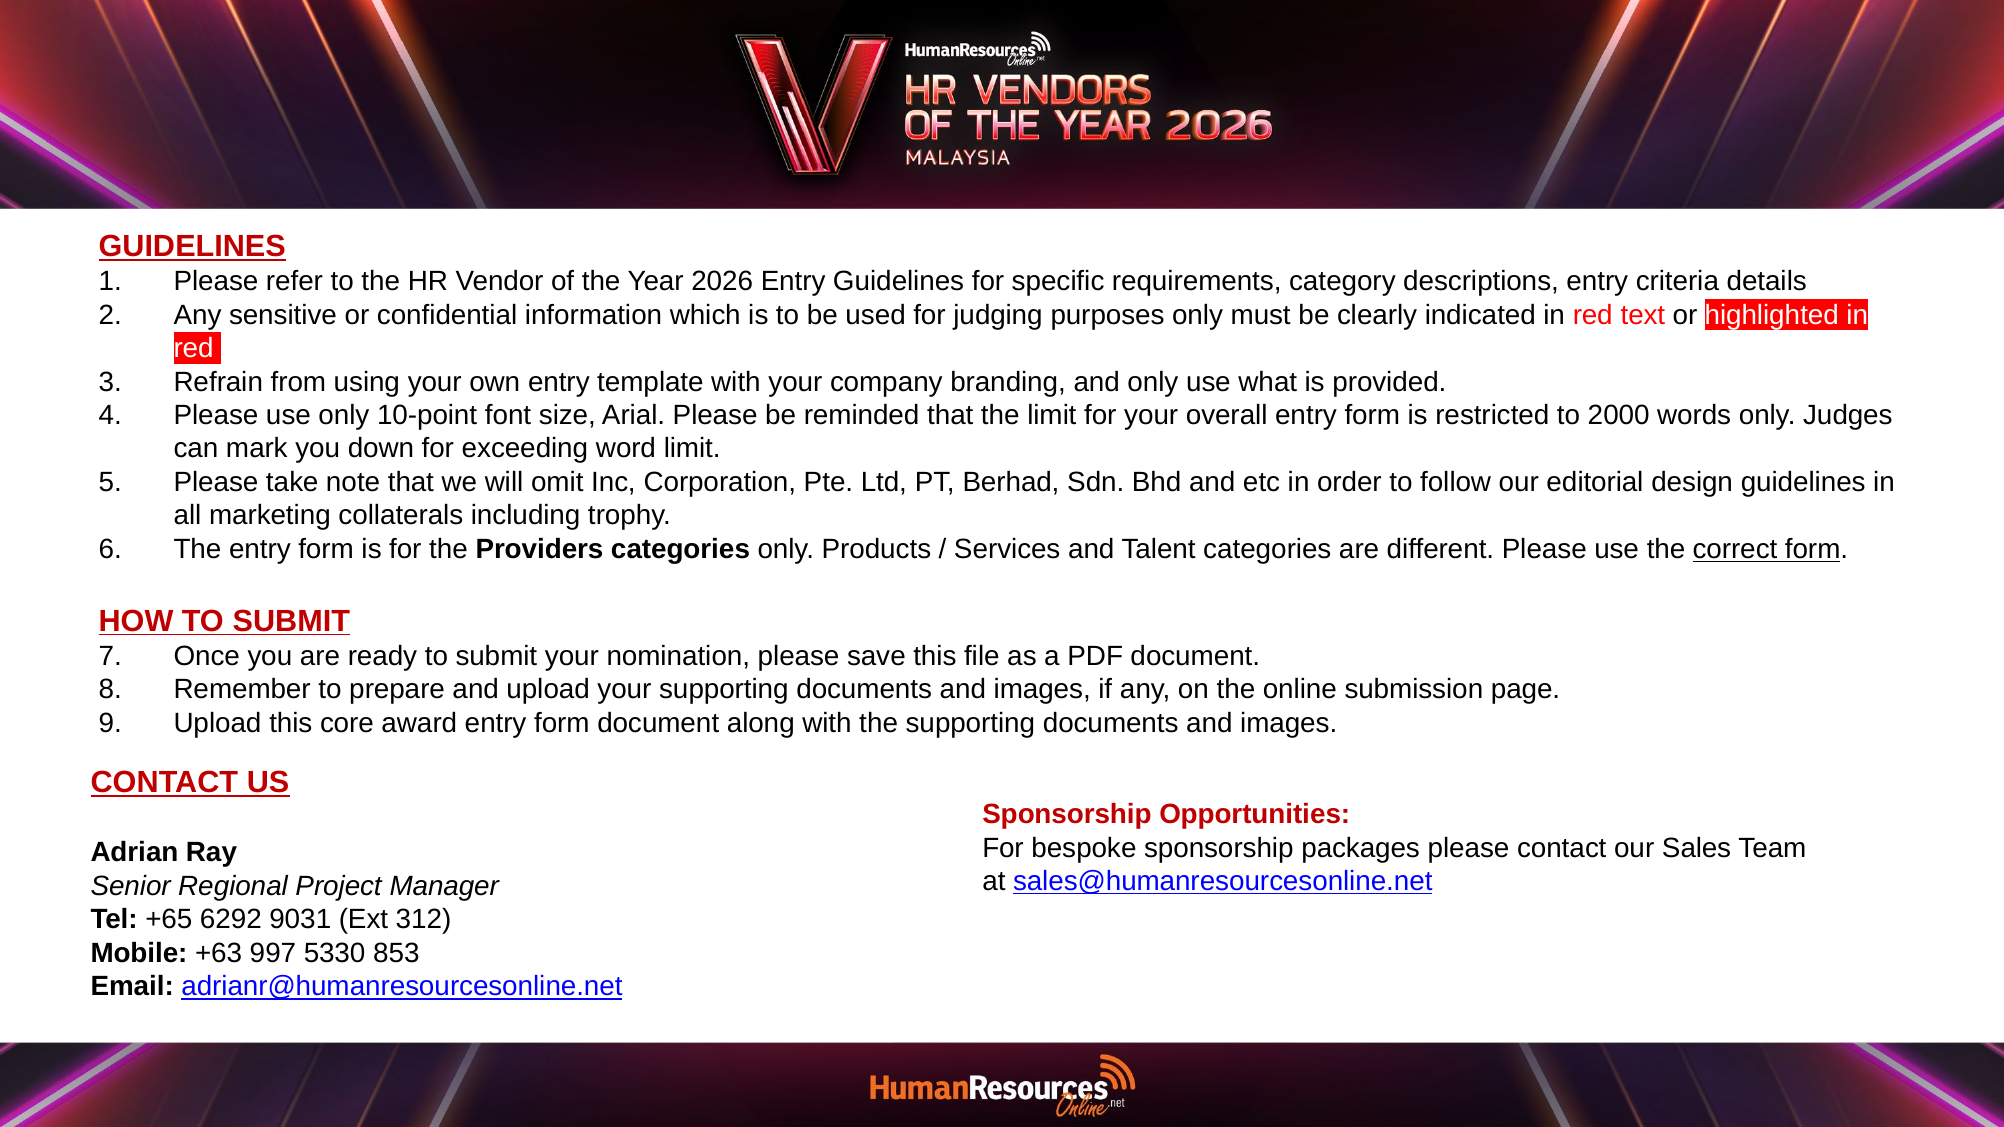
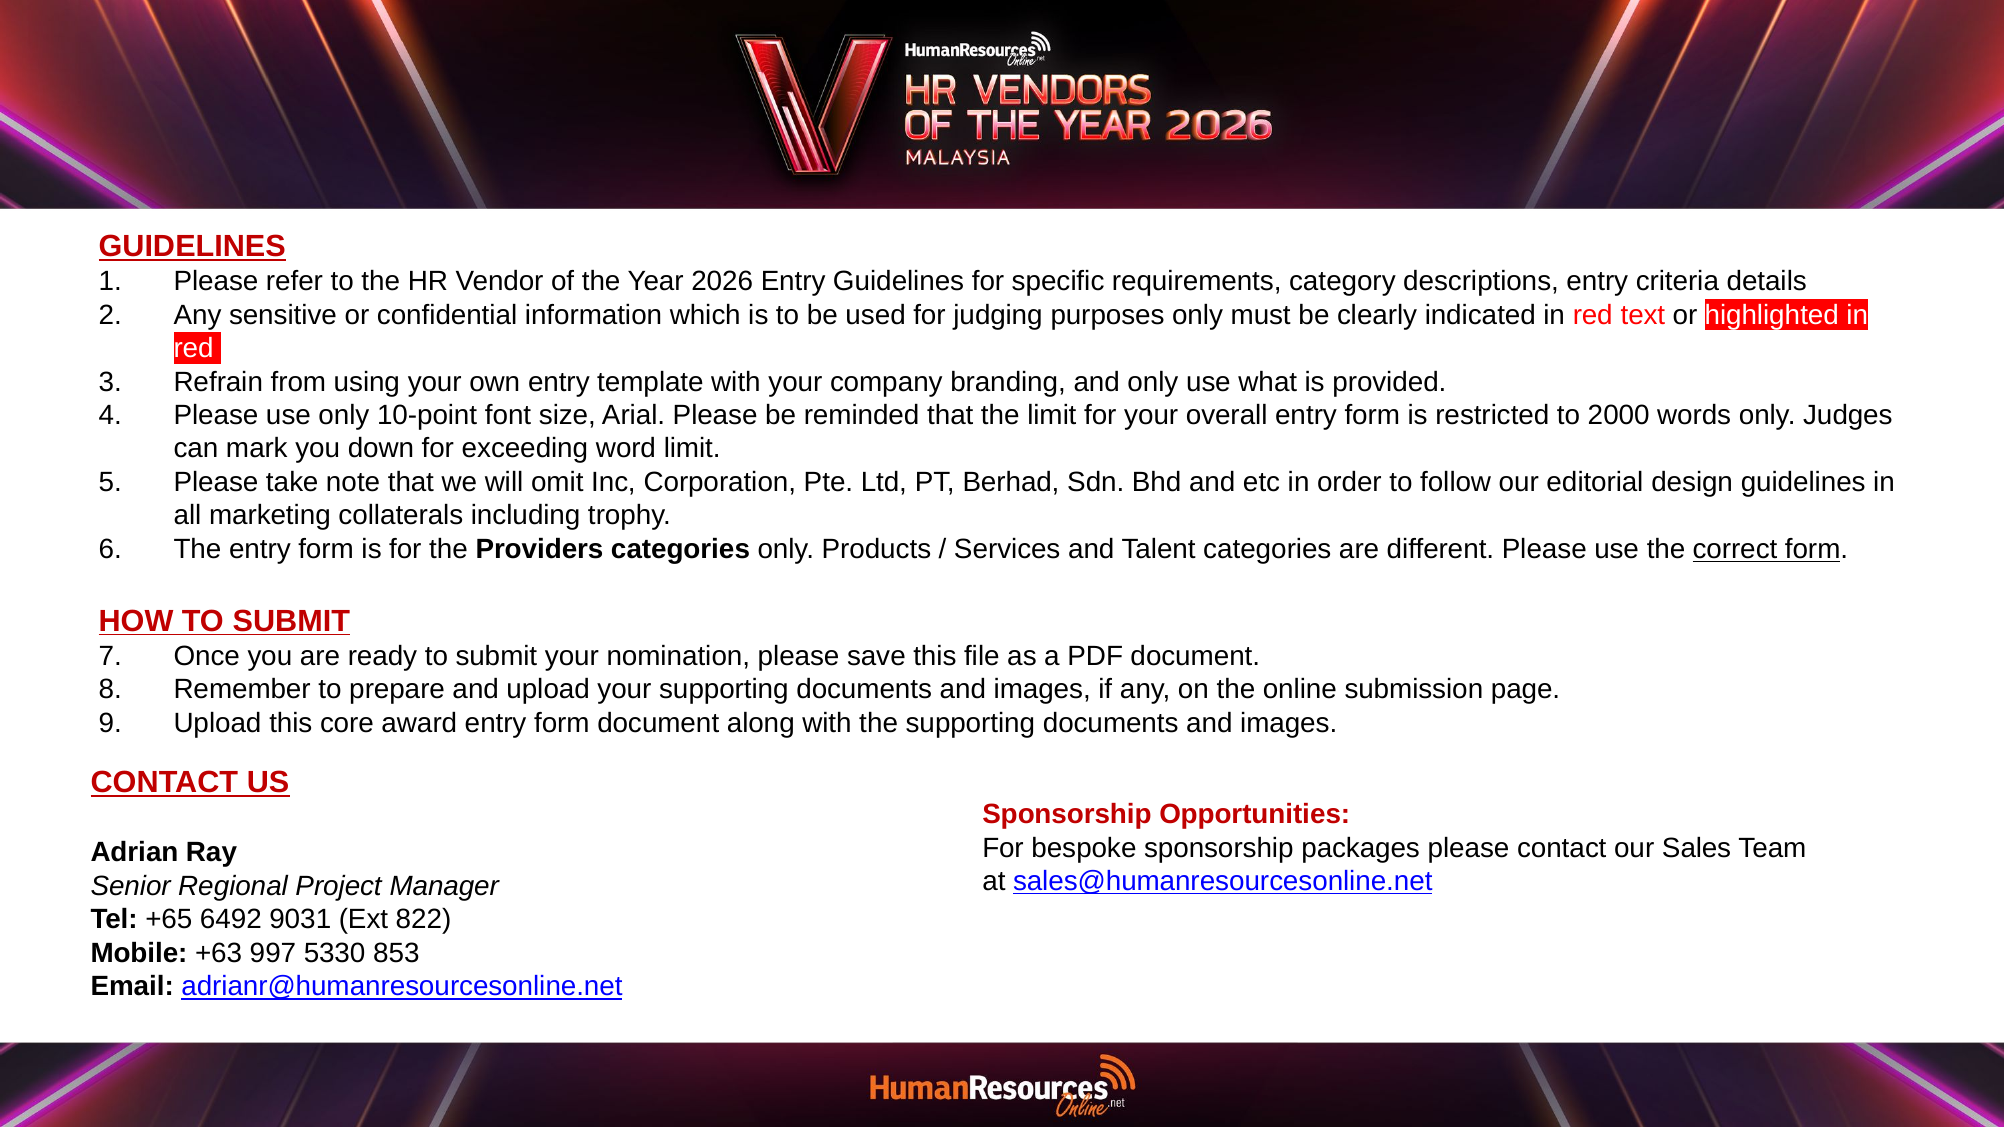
6292: 6292 -> 6492 (231, 920)
312: 312 -> 822 (423, 920)
